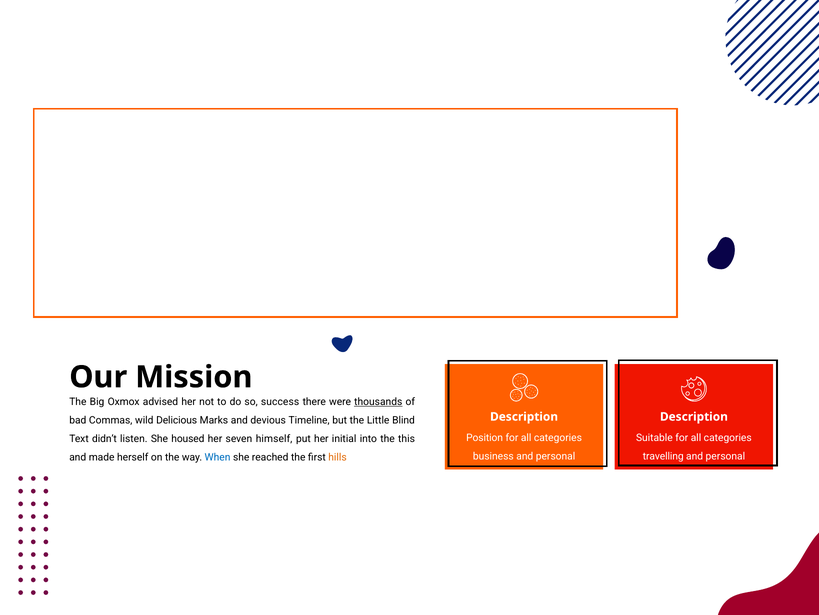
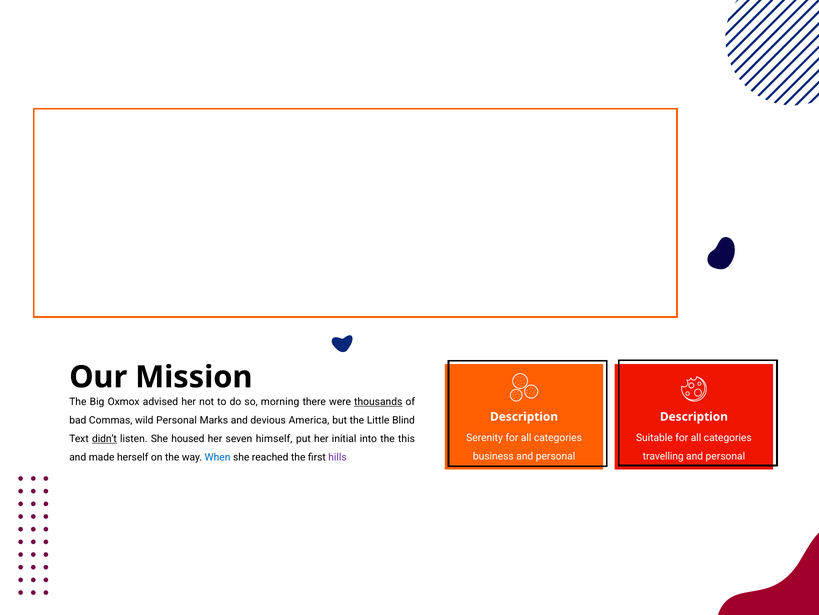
success: success -> morning (280, 401)
wild Delicious: Delicious -> Personal (177, 420)
Timeline: Timeline -> America (309, 420)
Position: Position -> Serenity (485, 437)
didn’t underline: none -> present (104, 438)
hills colour: orange -> purple (338, 457)
